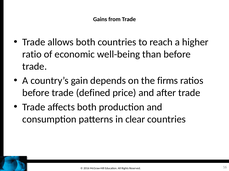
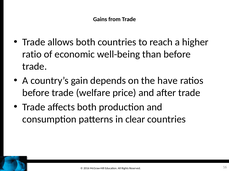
firms: firms -> have (168, 81)
defined: defined -> welfare (93, 93)
